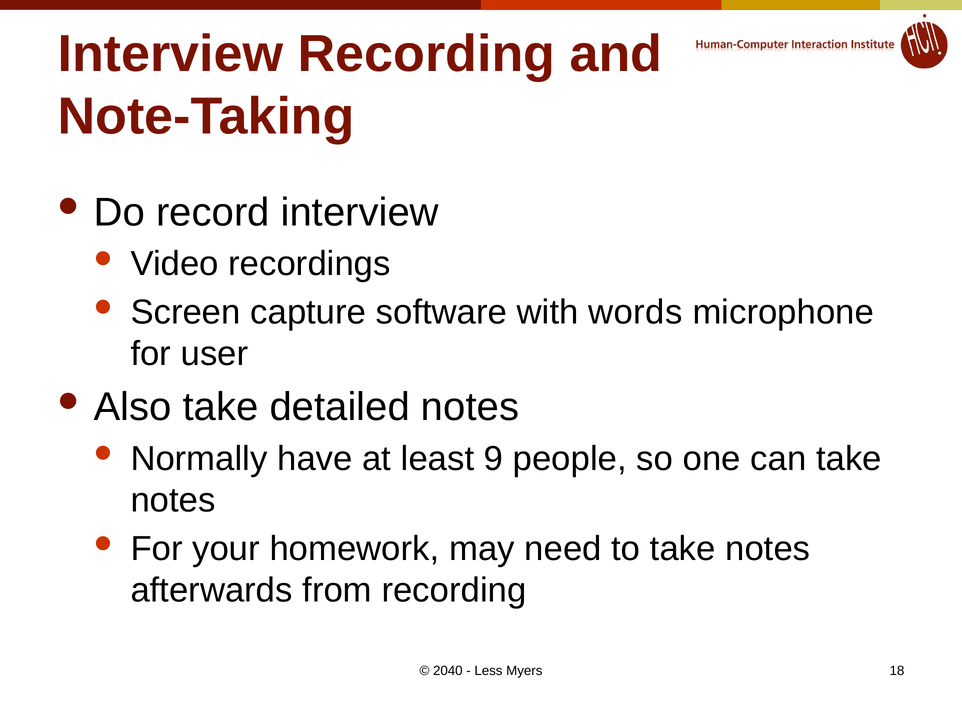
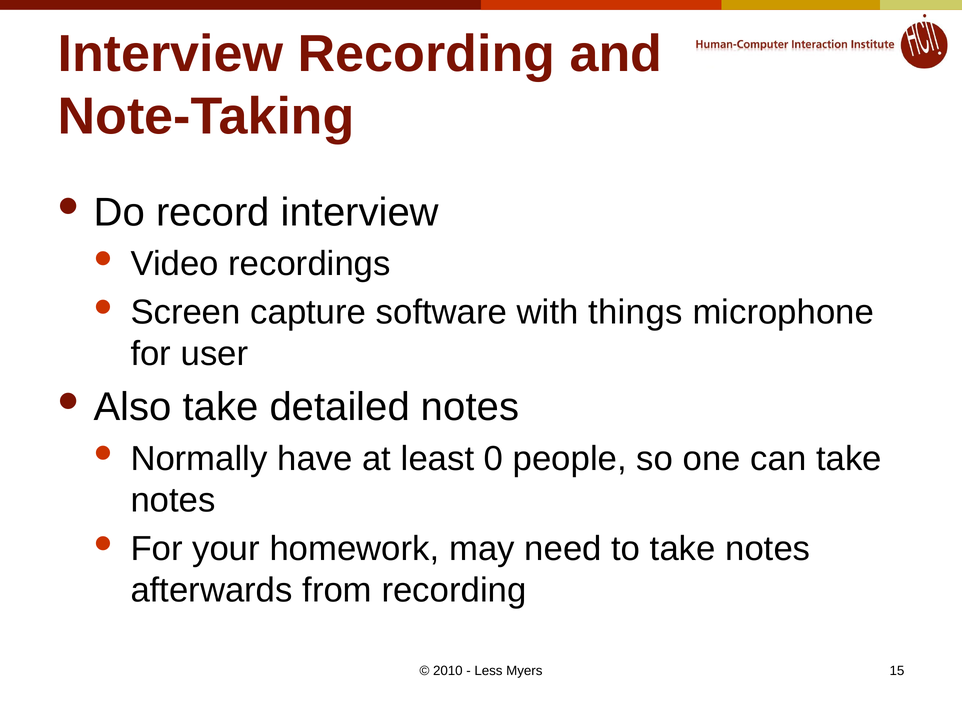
words: words -> things (635, 313)
9: 9 -> 0 (494, 459)
2040: 2040 -> 2010 (448, 671)
18: 18 -> 15 (897, 671)
